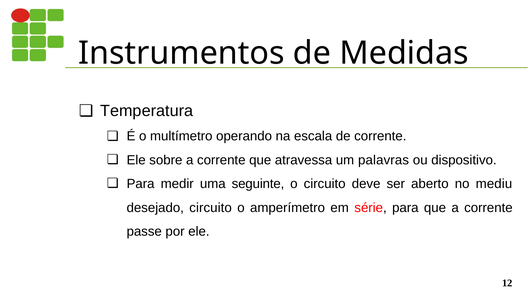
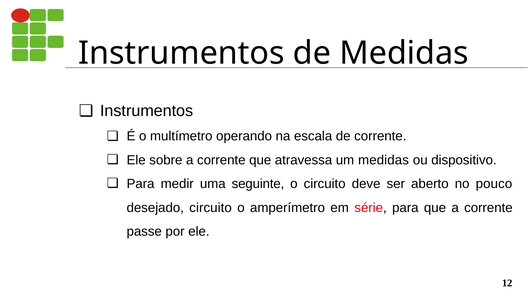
Temperatura: Temperatura -> Instrumentos (147, 111)
um palavras: palavras -> medidas (384, 160)
mediu: mediu -> pouco (494, 184)
